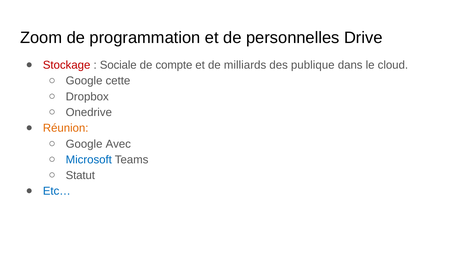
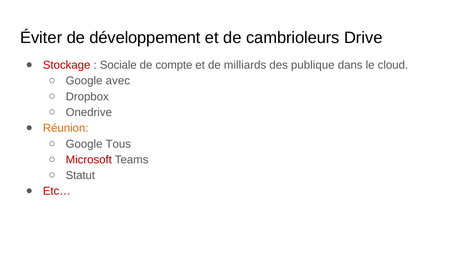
Zoom: Zoom -> Éviter (41, 38)
programmation: programmation -> développement (145, 38)
personnelles: personnelles -> cambrioleurs (293, 38)
cette: cette -> avec (118, 81)
Avec: Avec -> Tous (118, 144)
Microsoft colour: blue -> red (89, 159)
Etc… colour: blue -> red (57, 191)
